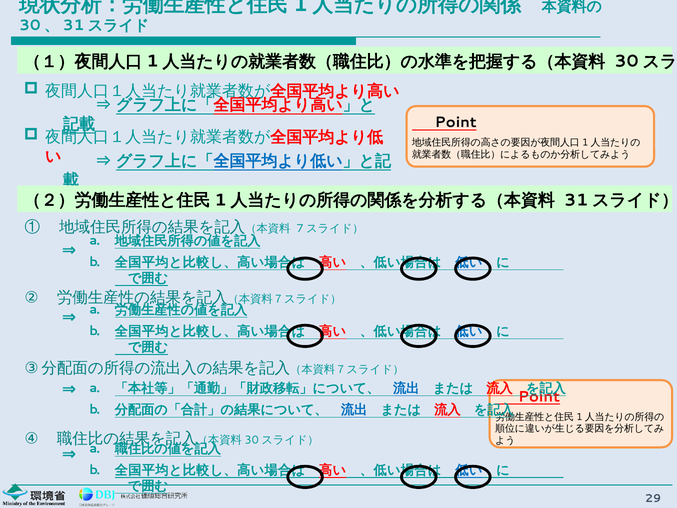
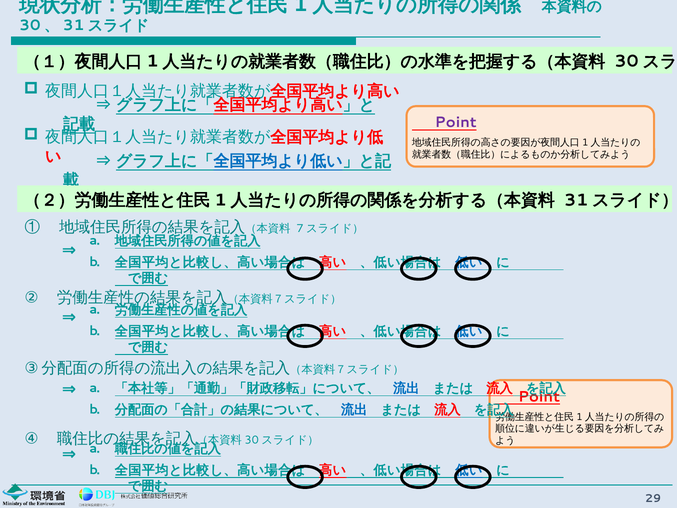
Point colour: black -> purple (456, 122)
